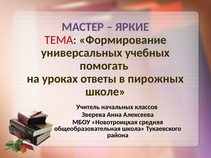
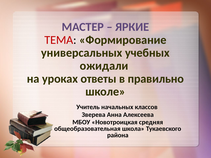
помогать: помогать -> ожидали (104, 66)
пирожных: пирожных -> правильно (156, 79)
